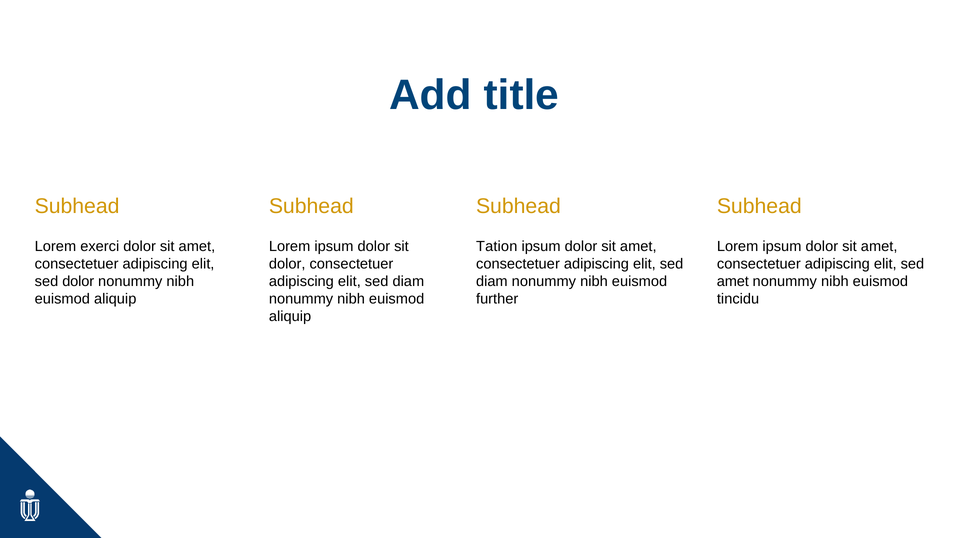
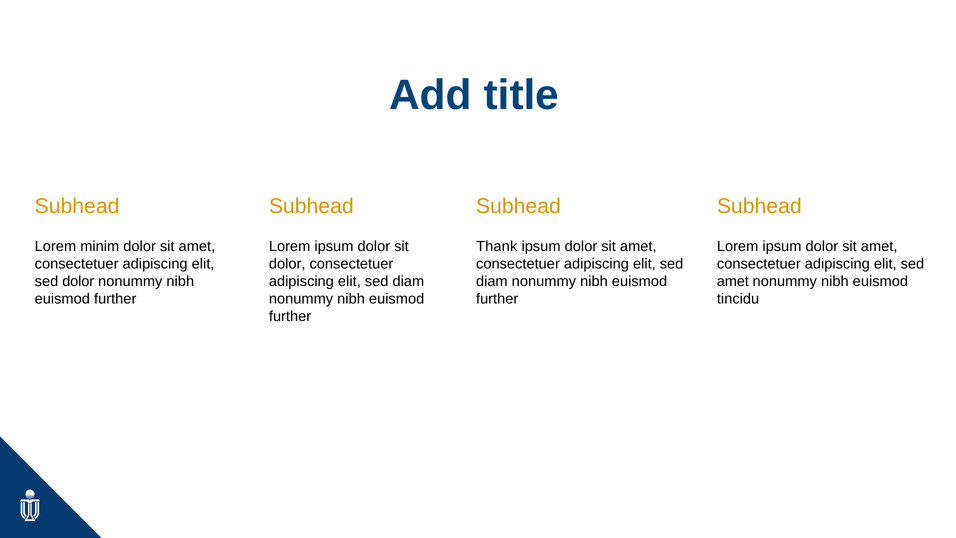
exerci: exerci -> minim (100, 246)
Tation: Tation -> Thank (497, 246)
aliquip: aliquip -> further (115, 299)
aliquip: aliquip -> further (290, 316)
